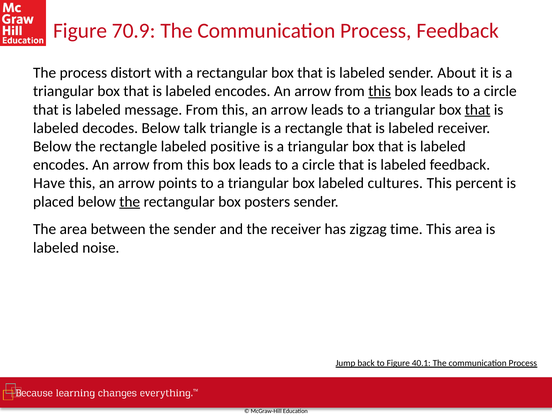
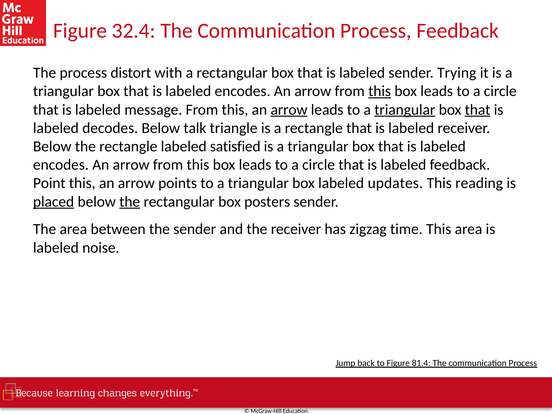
70.9: 70.9 -> 32.4 (134, 31)
About: About -> Trying (457, 73)
arrow underline: none -> present (289, 110)
triangular underline: none -> present (405, 110)
positive: positive -> satisfied (235, 146)
Have: Have -> Point (49, 183)
cultures: cultures -> updates (395, 183)
percent: percent -> reading (479, 183)
placed underline: none -> present (54, 202)
40.1: 40.1 -> 81.4 (421, 363)
